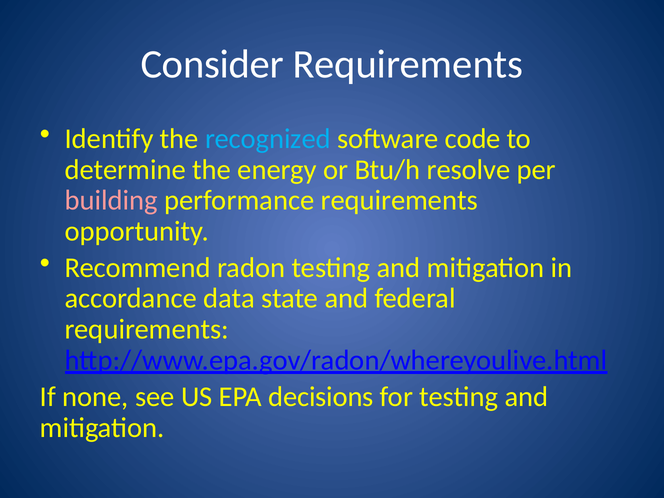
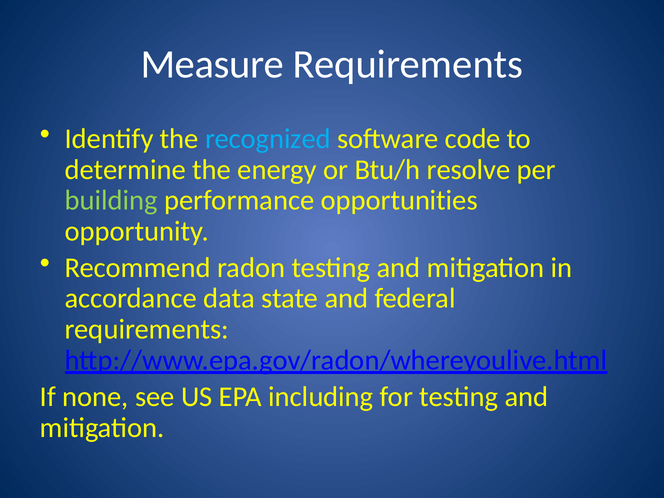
Consider: Consider -> Measure (212, 64)
building colour: pink -> light green (111, 200)
performance requirements: requirements -> opportunities (399, 200)
decisions: decisions -> including (321, 397)
